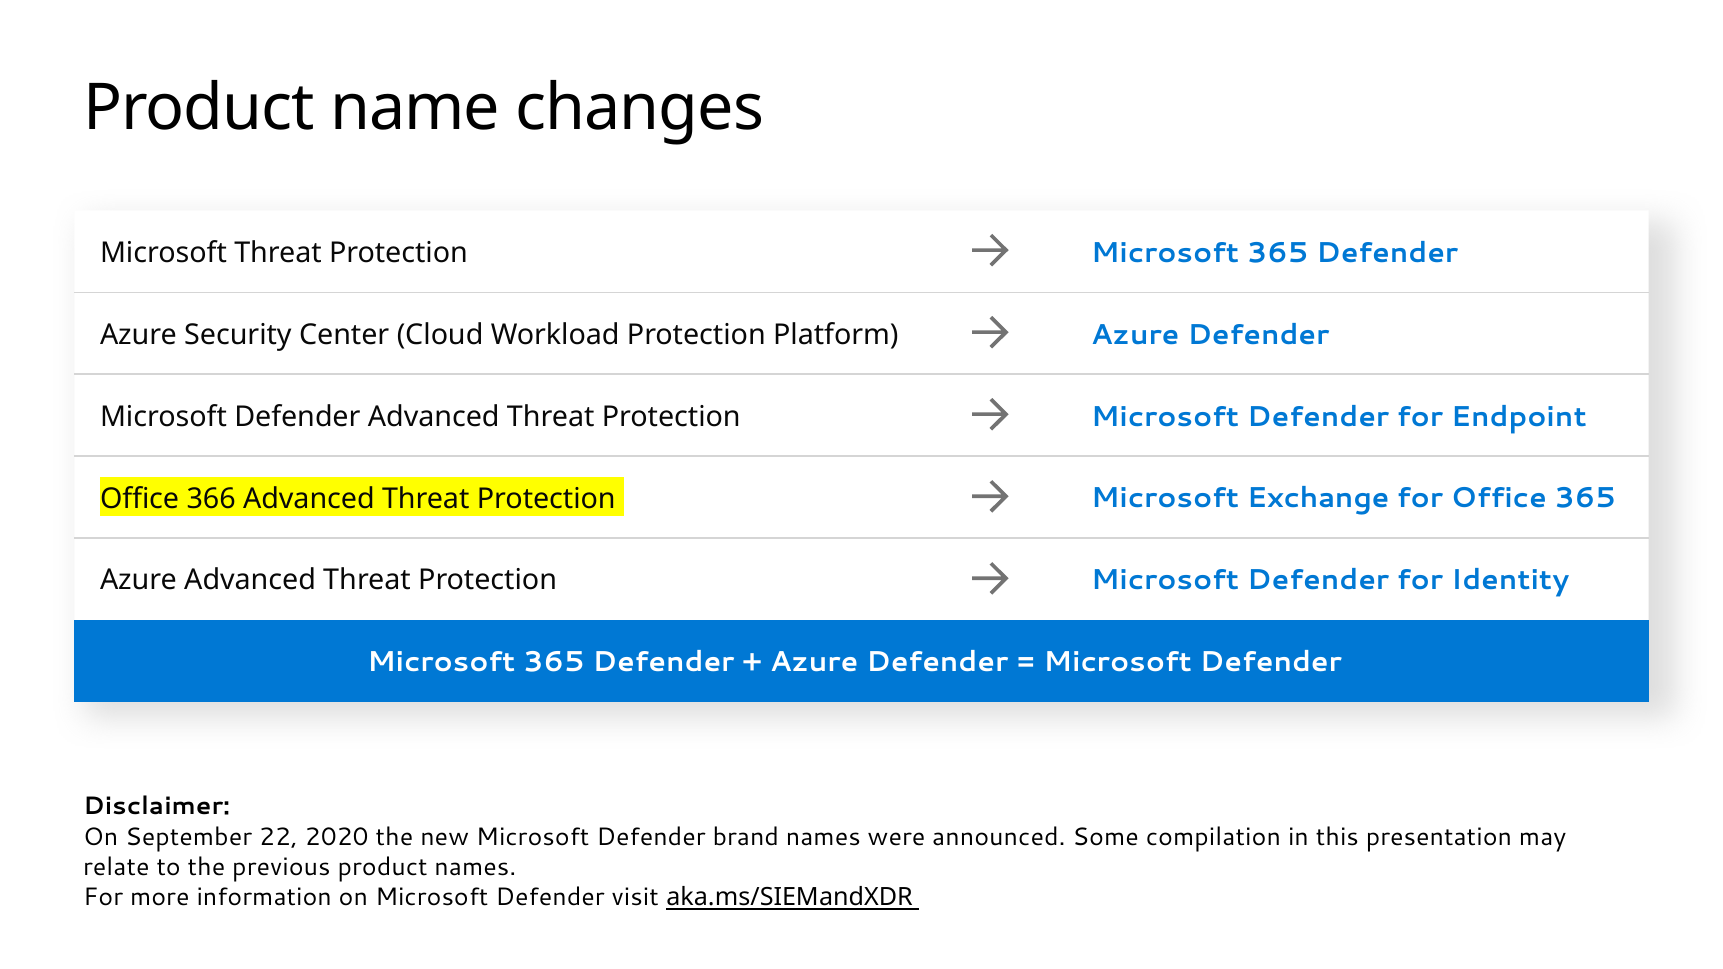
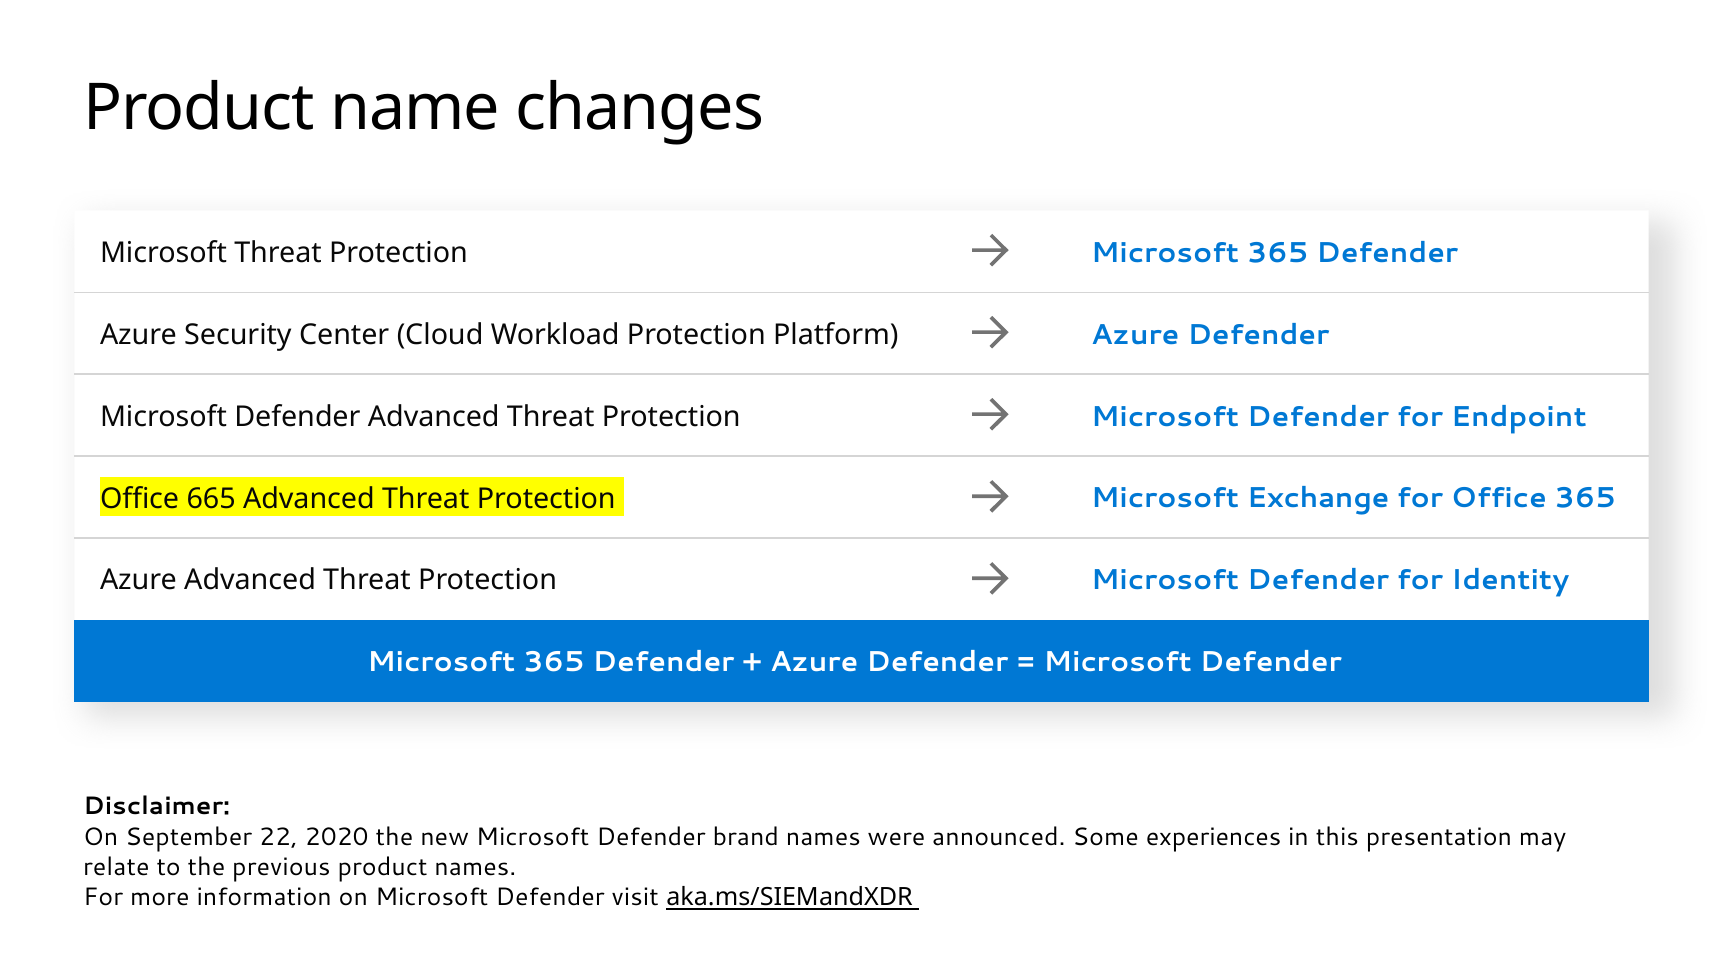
366: 366 -> 665 (211, 499)
compilation: compilation -> experiences (1214, 837)
